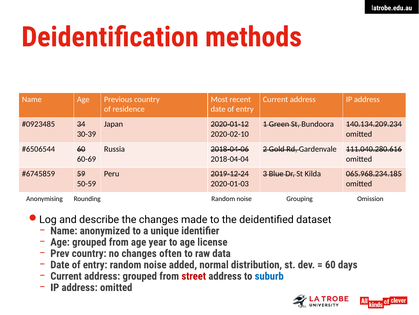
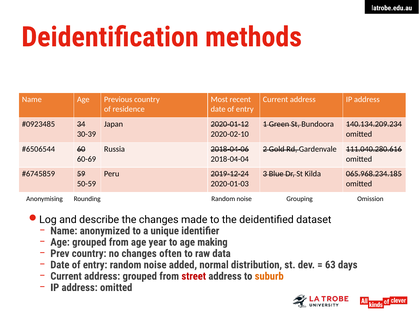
license: license -> making (212, 242)
60: 60 -> 63 (330, 264)
suburb colour: blue -> orange (269, 276)
